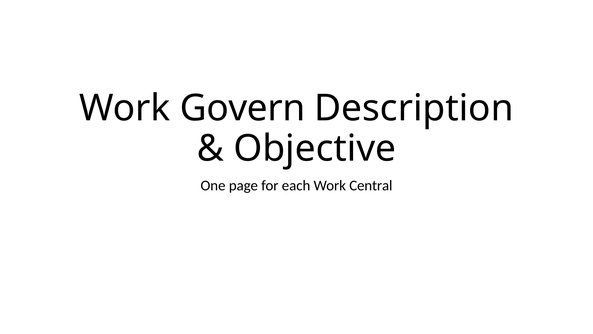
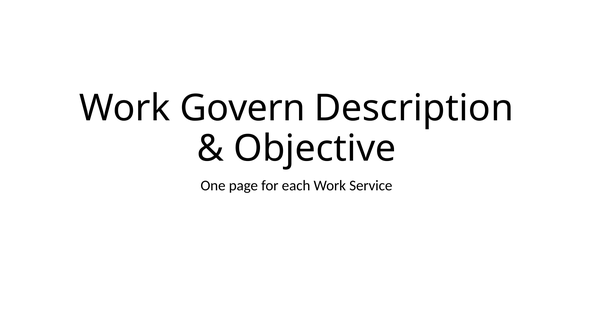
Central: Central -> Service (371, 185)
